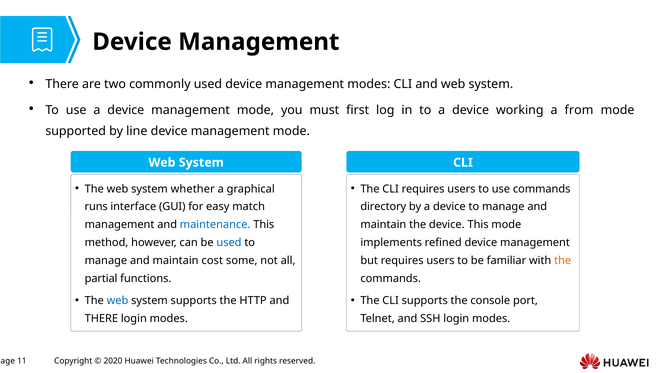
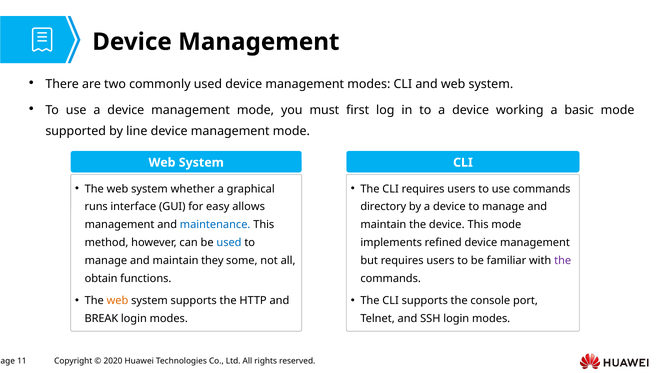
from: from -> basic (579, 110)
match: match -> allows (249, 207)
cost: cost -> they (212, 261)
the colour: orange -> purple (563, 261)
partial: partial -> obtain (101, 279)
web colour: blue -> orange (117, 301)
THERE: THERE -> BREAK (101, 319)
